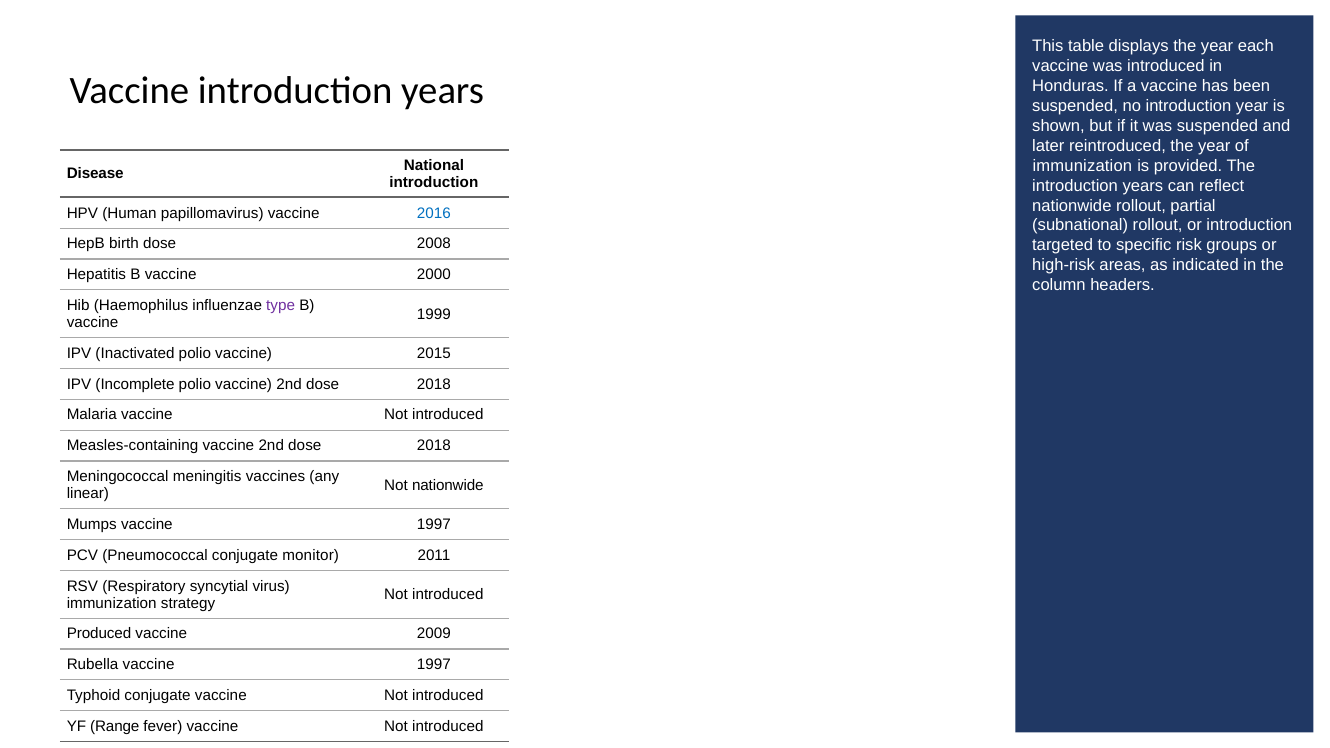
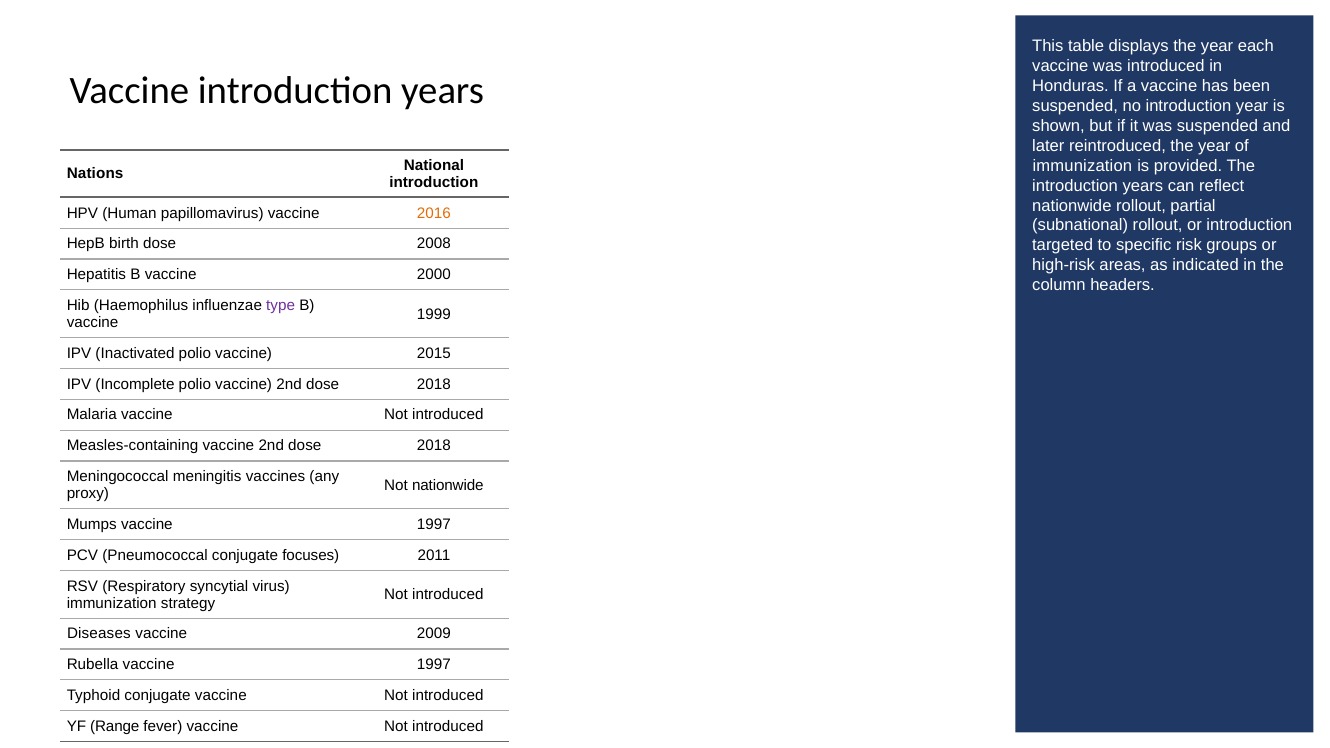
Disease: Disease -> Nations (95, 174)
2016 colour: blue -> orange (434, 213)
linear: linear -> proxy (88, 494)
monitor: monitor -> focuses (311, 555)
Produced: Produced -> Diseases (99, 634)
